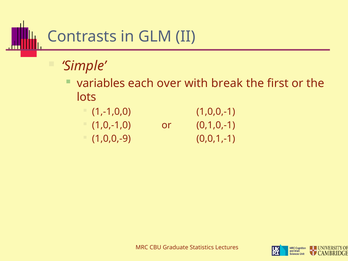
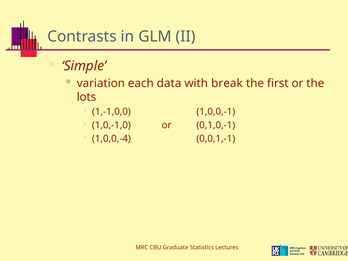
variables: variables -> variation (101, 83)
over: over -> data (169, 83)
1,0,0,-9: 1,0,0,-9 -> 1,0,0,-4 (111, 139)
